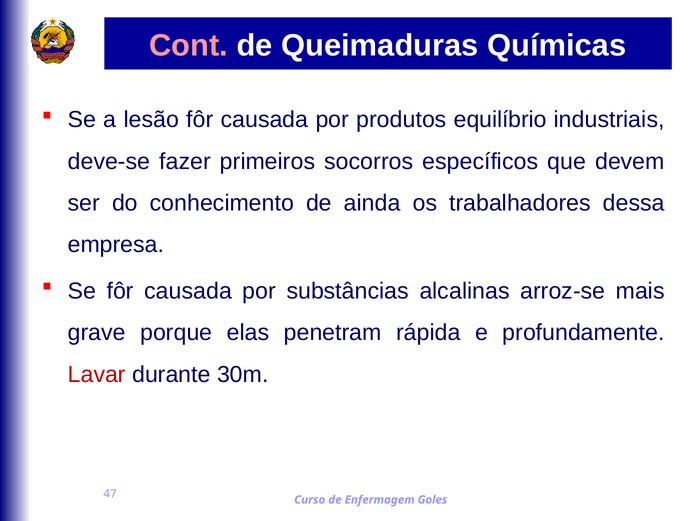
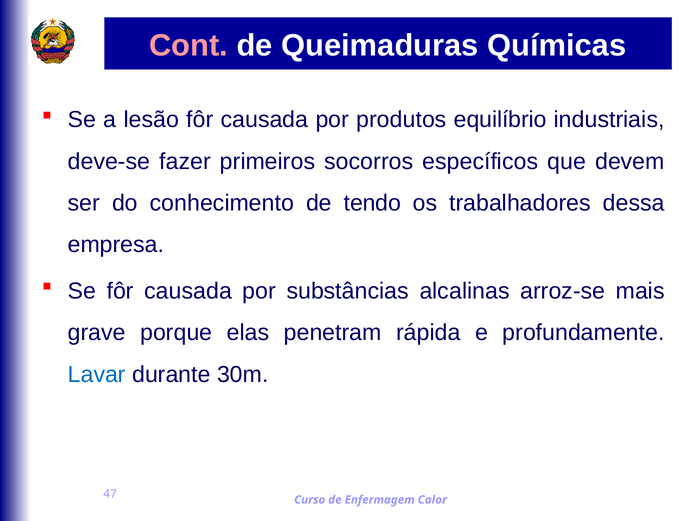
ainda: ainda -> tendo (372, 203)
Lavar colour: red -> blue (97, 375)
Goles: Goles -> Calor (432, 500)
